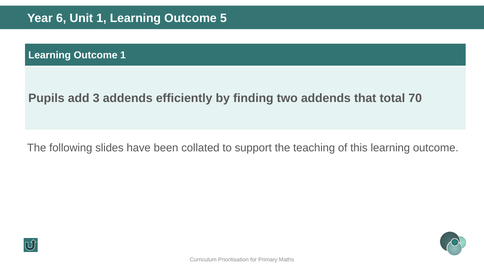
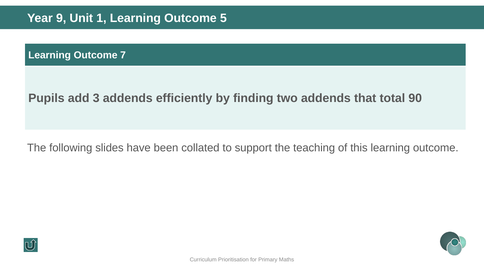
6: 6 -> 9 (61, 18)
Outcome 1: 1 -> 7 (123, 55)
70: 70 -> 90 (415, 98)
